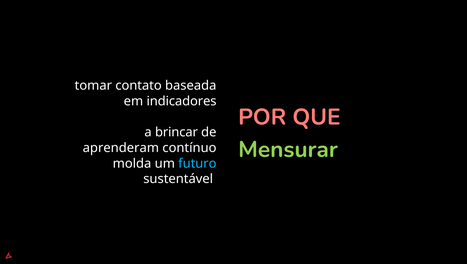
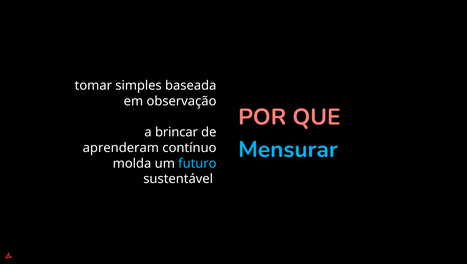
contato: contato -> simples (139, 86)
indicadores: indicadores -> observação (181, 101)
Mensurar colour: light green -> light blue (288, 150)
